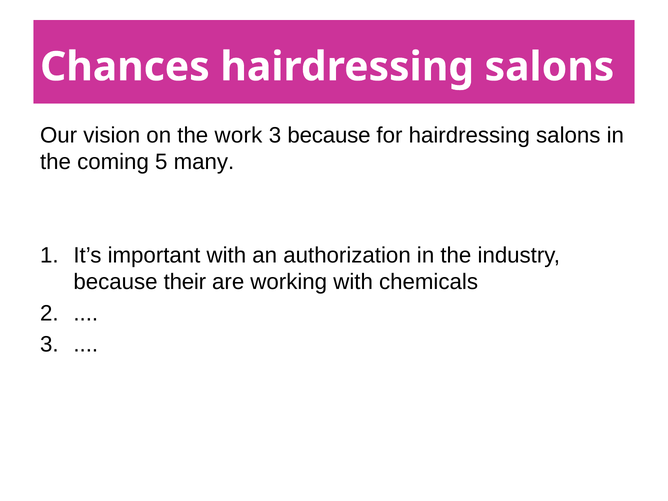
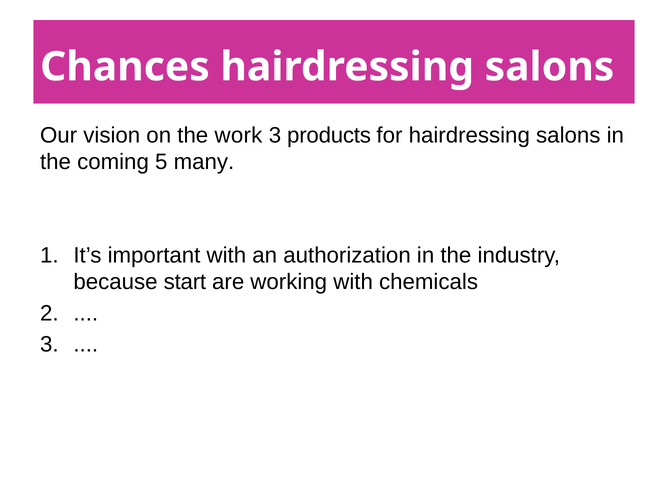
3 because: because -> products (329, 135)
their: their -> start (185, 282)
